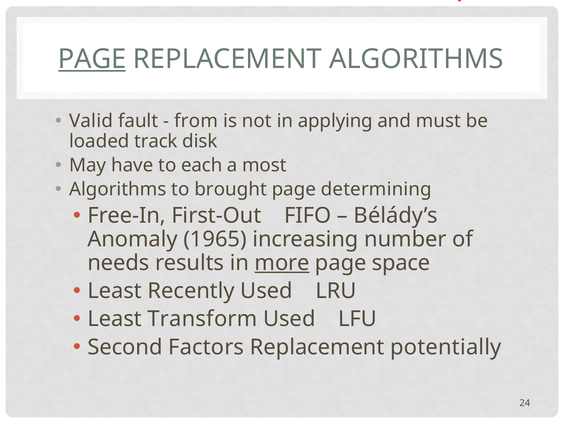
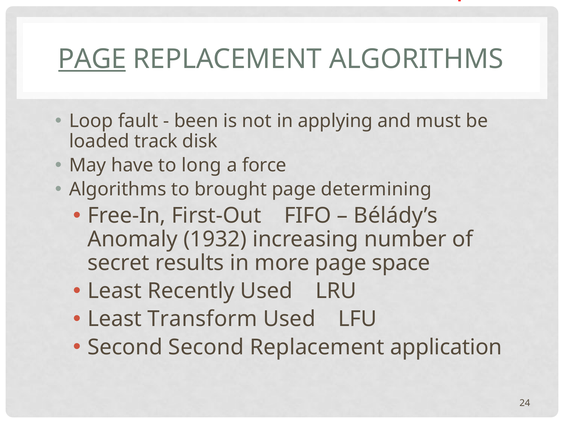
Valid: Valid -> Loop (91, 121)
from: from -> been (196, 121)
each: each -> long (202, 165)
most: most -> force (264, 165)
1965: 1965 -> 1932 (215, 239)
needs: needs -> secret (118, 263)
more underline: present -> none (282, 263)
Second Factors: Factors -> Second (206, 347)
potentially: potentially -> application (446, 347)
